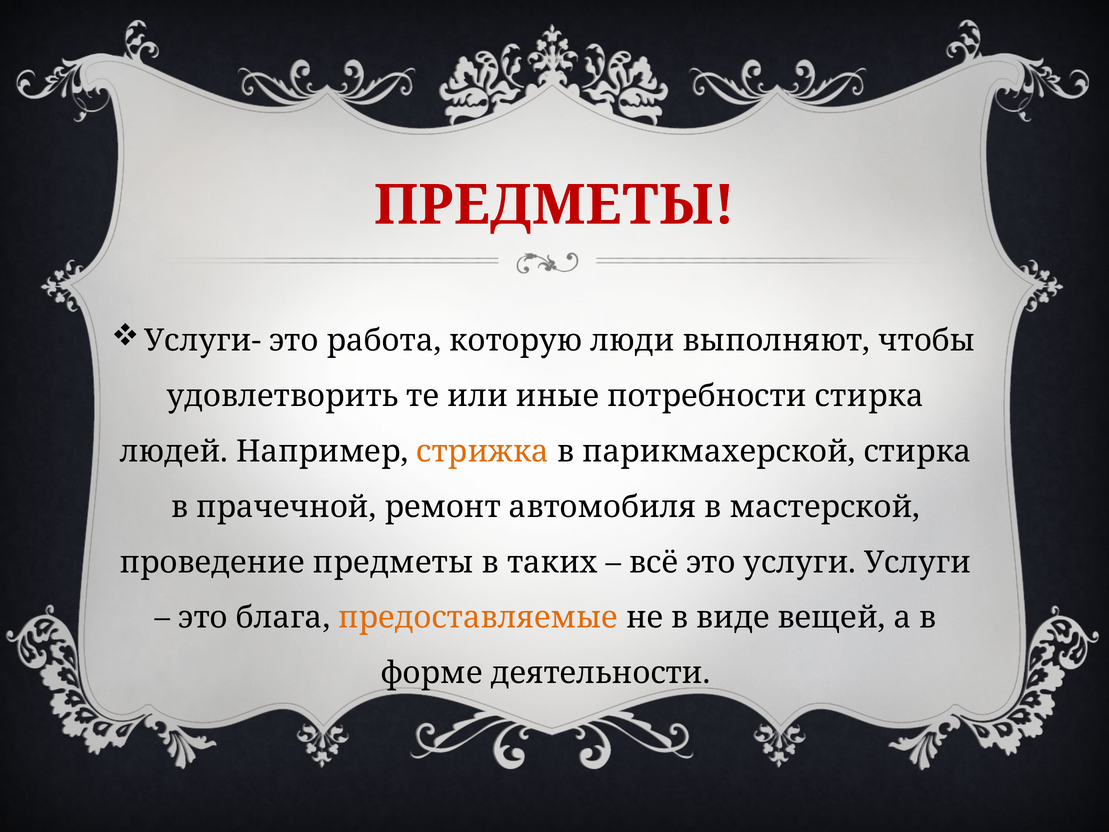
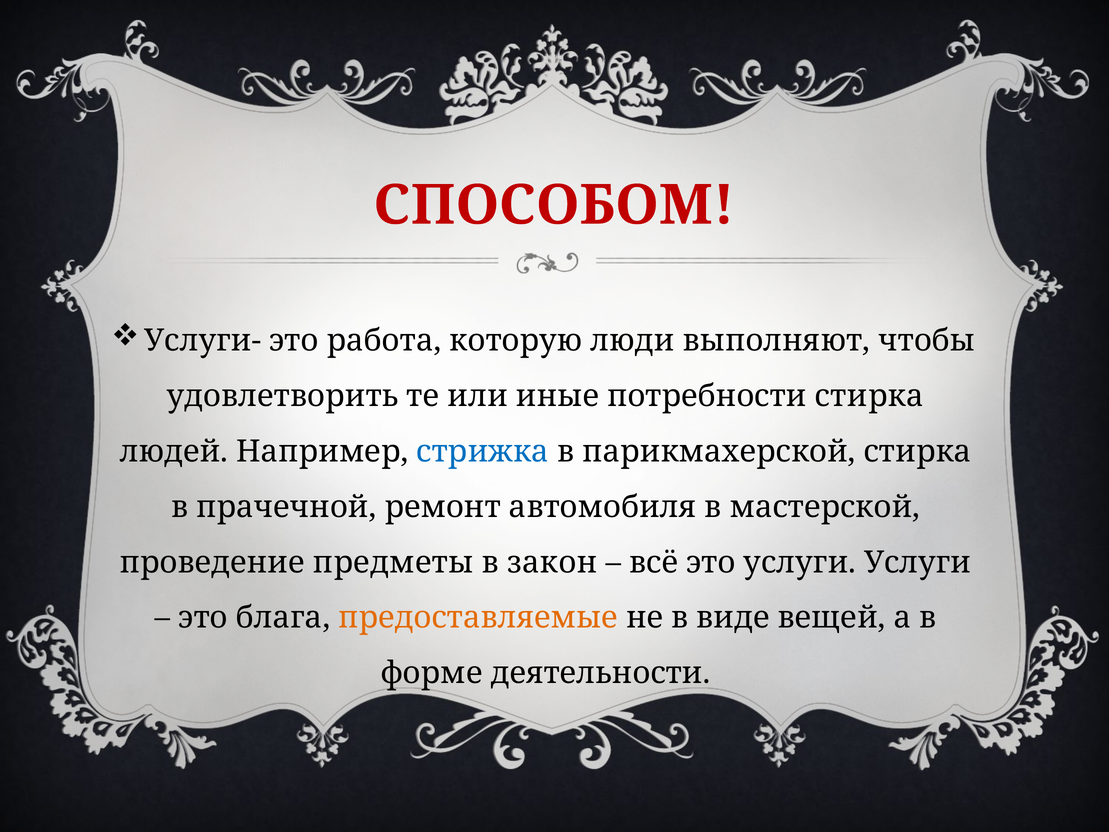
ПРЕДМЕТЫ: ПРЕДМЕТЫ -> СПОСОБОМ (554, 205)
стрижка colour: orange -> blue (483, 451)
таких: таких -> закон (552, 562)
